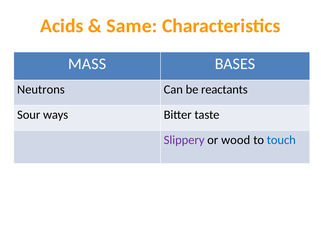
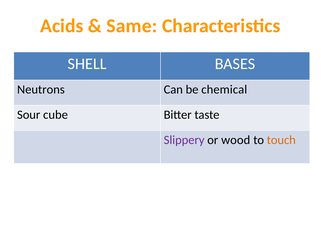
MASS: MASS -> SHELL (87, 64)
reactants: reactants -> chemical (224, 89)
ways: ways -> cube (56, 115)
touch colour: blue -> orange (281, 140)
